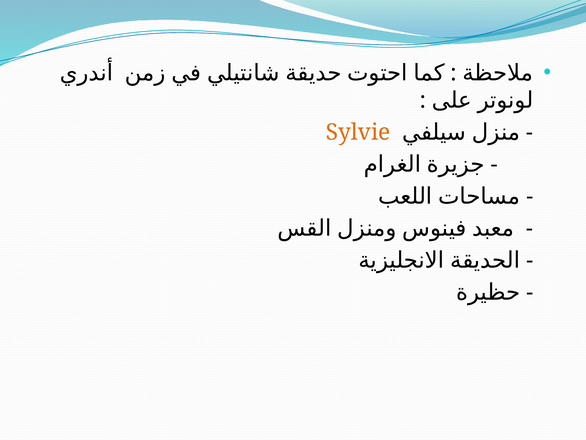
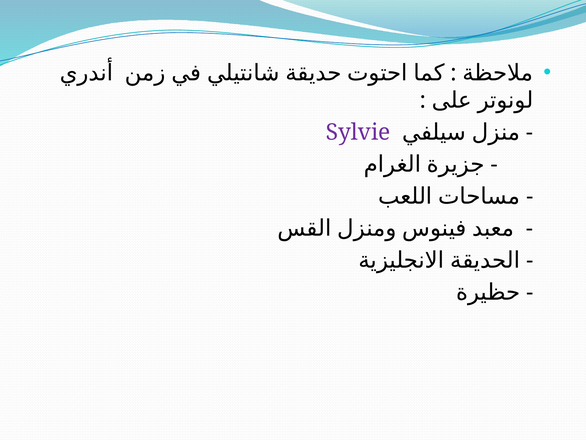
Sylvie colour: orange -> purple (358, 132)
